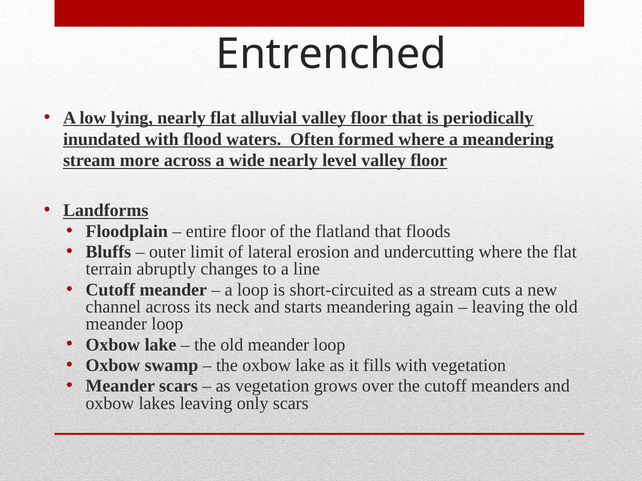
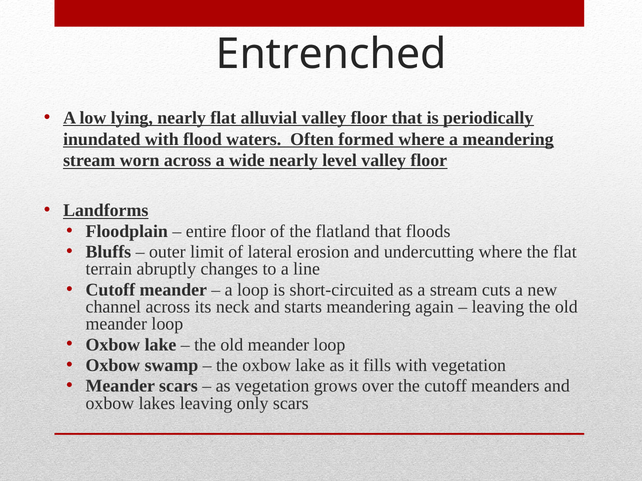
more: more -> worn (140, 161)
